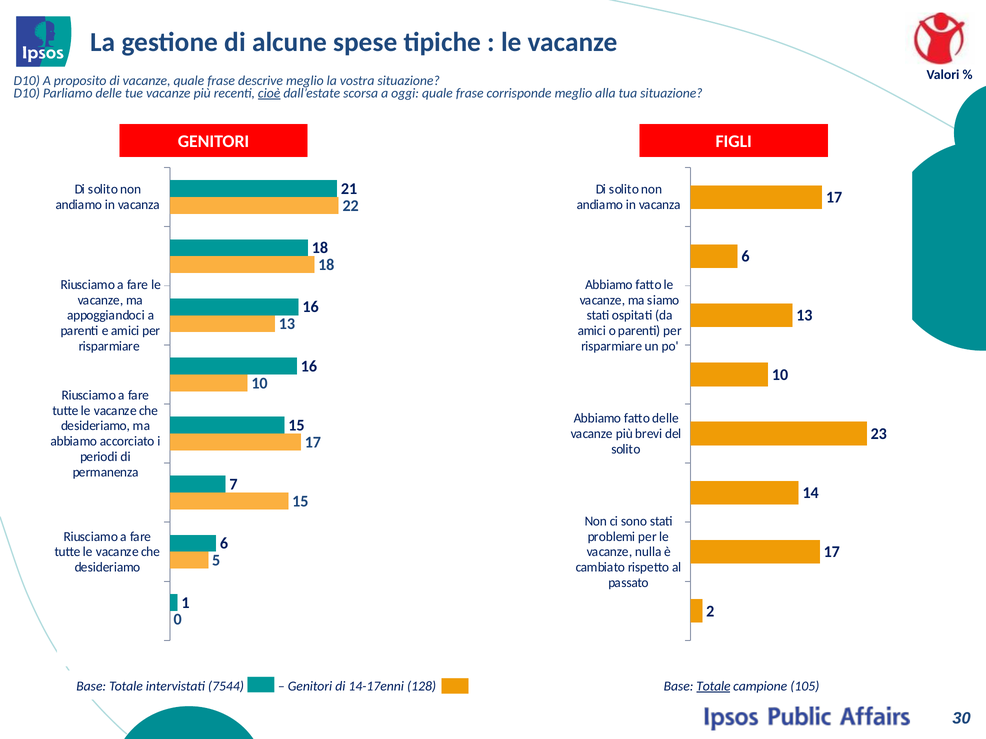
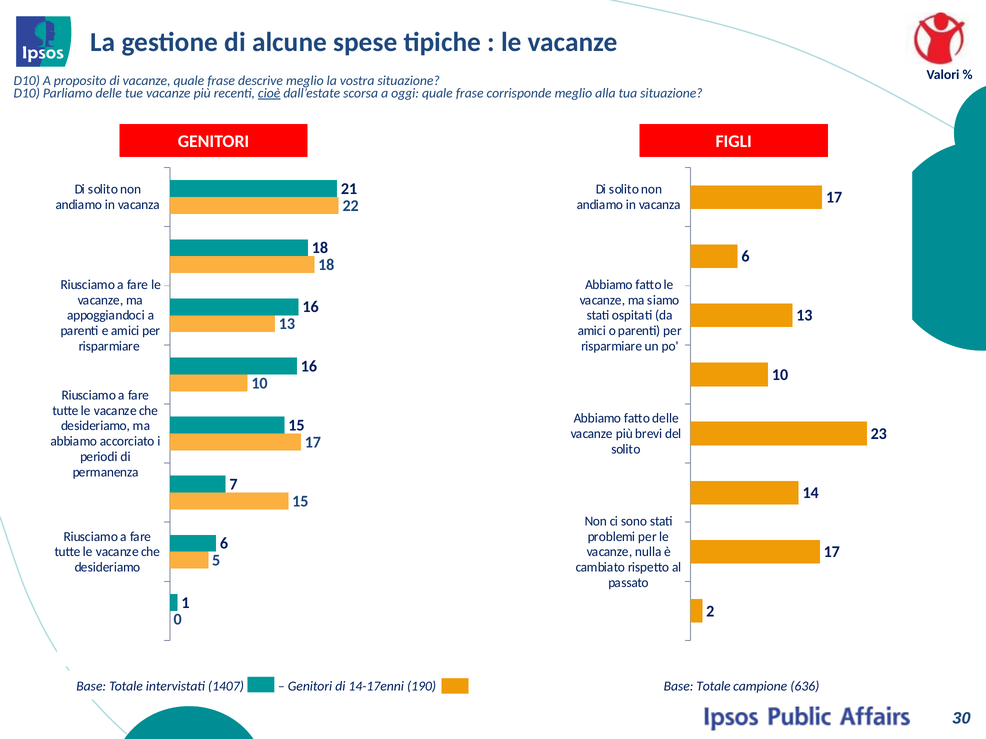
7544: 7544 -> 1407 (226, 687)
128: 128 -> 190 (422, 687)
Totale underline: present -> none (713, 687)
105: 105 -> 636 (805, 687)
